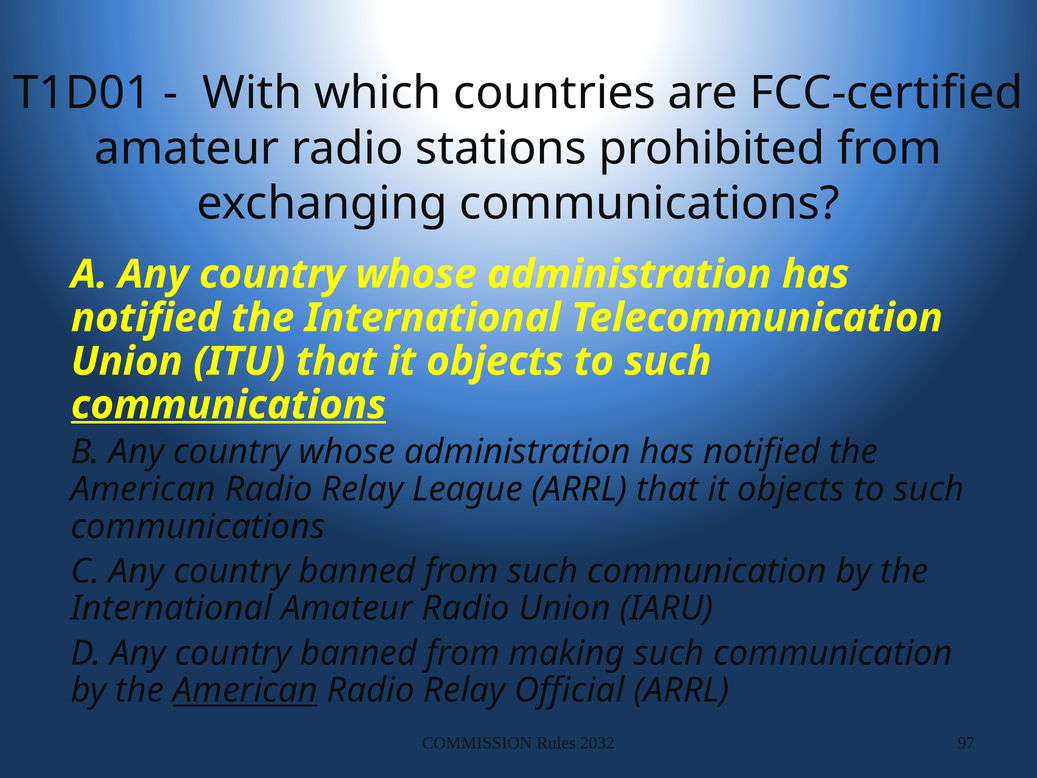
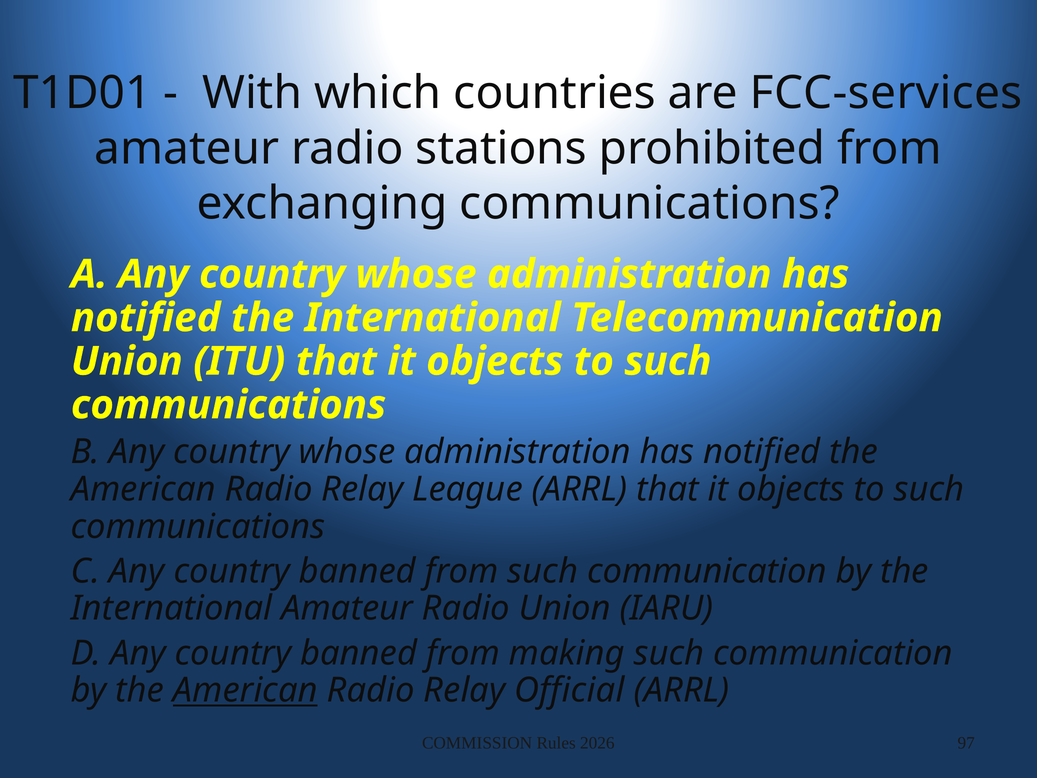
FCC-certified: FCC-certified -> FCC-services (886, 93)
communications underline: present -> none (229, 405)
2032: 2032 -> 2026 (597, 743)
